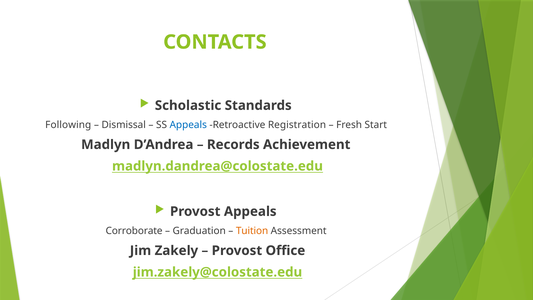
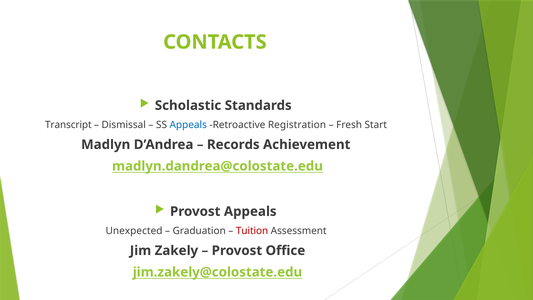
Following: Following -> Transcript (68, 125)
Corroborate: Corroborate -> Unexpected (134, 231)
Tuition colour: orange -> red (252, 231)
